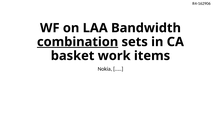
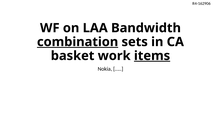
items underline: none -> present (152, 56)
